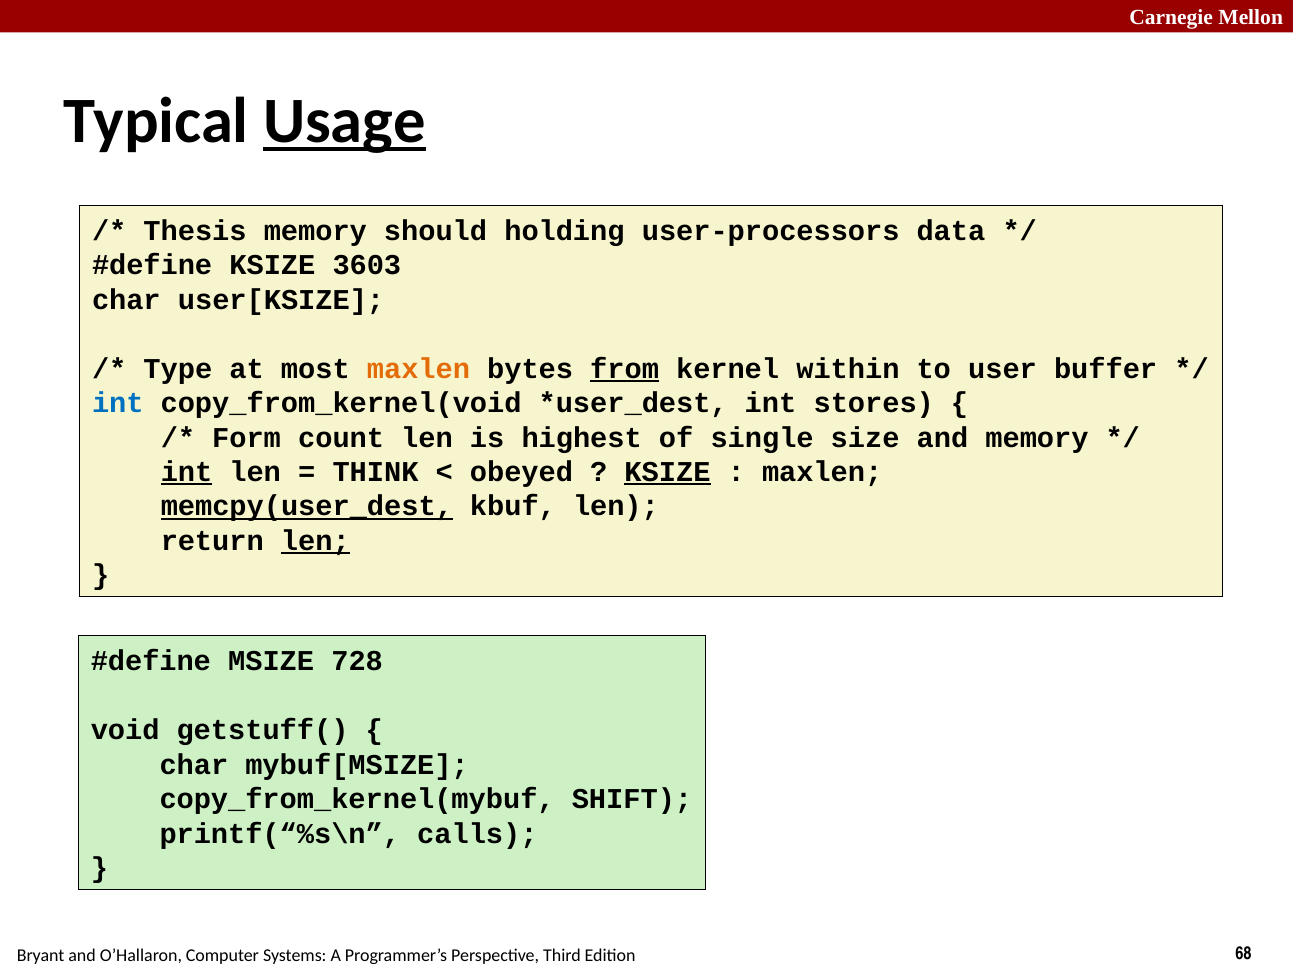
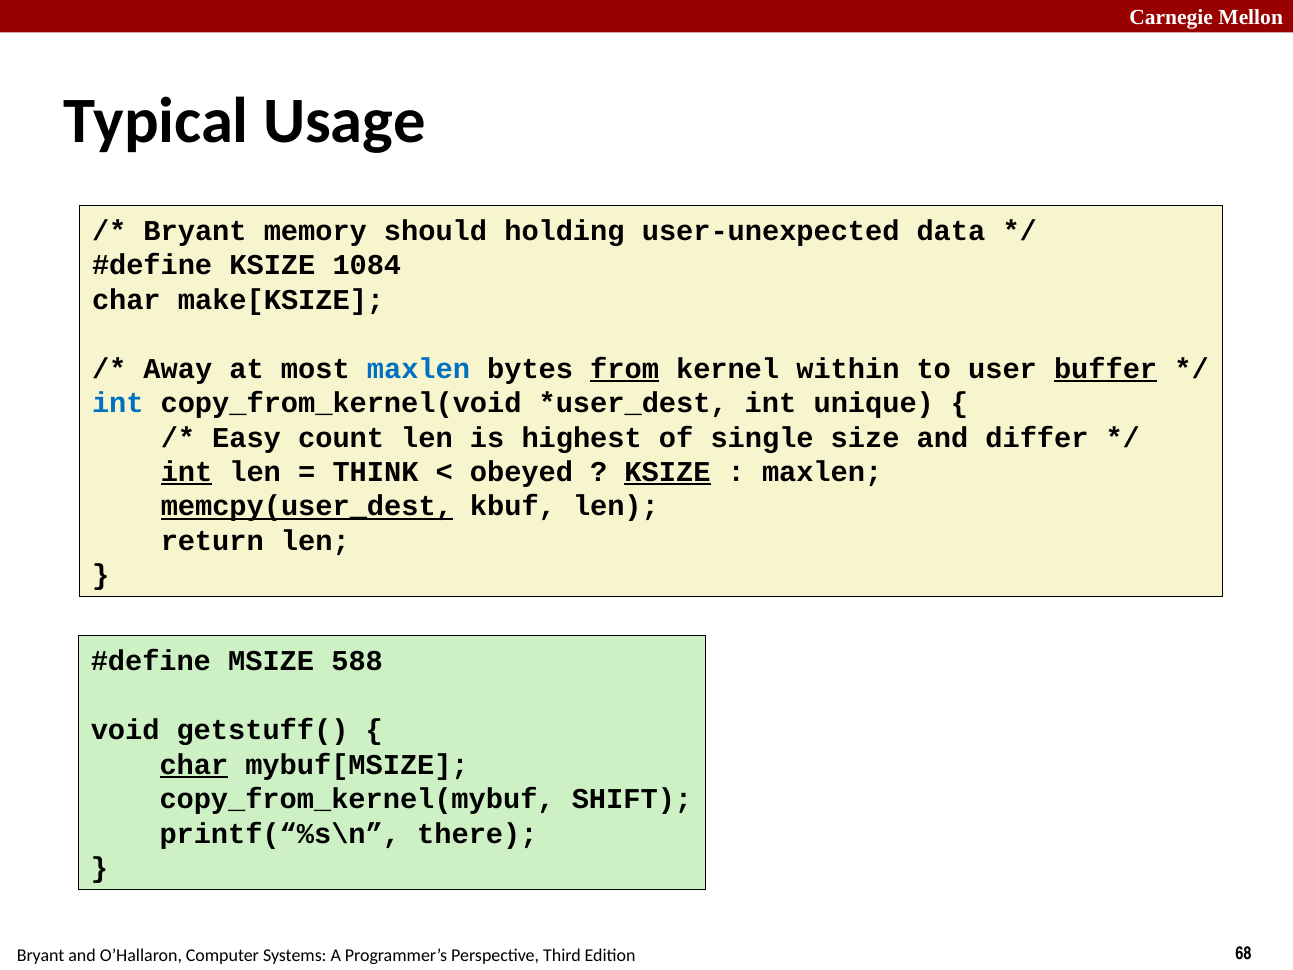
Usage underline: present -> none (345, 121)
Thesis: Thesis -> Bryant (195, 231)
user-processors: user-processors -> user-unexpected (771, 231)
3603: 3603 -> 1084 (367, 265)
user[KSIZE: user[KSIZE -> make[KSIZE (281, 300)
Type: Type -> Away (178, 368)
maxlen colour: orange -> blue (419, 368)
buffer underline: none -> present (1106, 368)
stores: stores -> unique (874, 403)
Form: Form -> Easy (247, 437)
and memory: memory -> differ (1037, 437)
len underline: present -> none (315, 541)
728: 728 -> 588 (357, 661)
char underline: none -> present (194, 765)
calls: calls -> there (477, 834)
